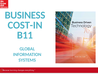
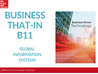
COST-IN: COST-IN -> THAT-IN (25, 25)
